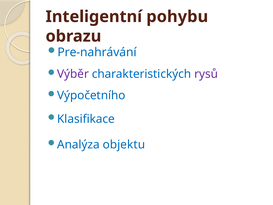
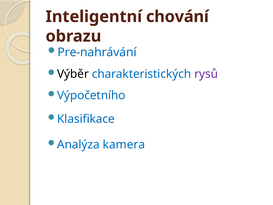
pohybu: pohybu -> chování (177, 17)
Výběr colour: purple -> black (73, 74)
objektu: objektu -> kamera (124, 144)
